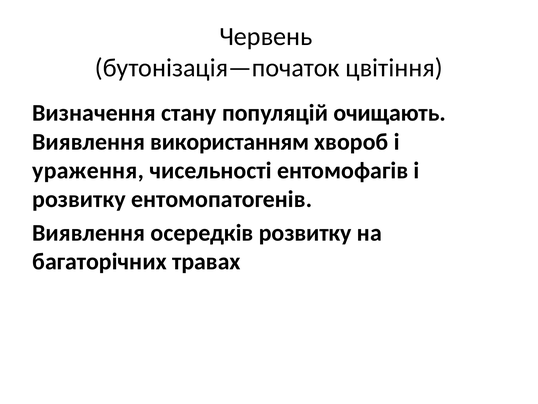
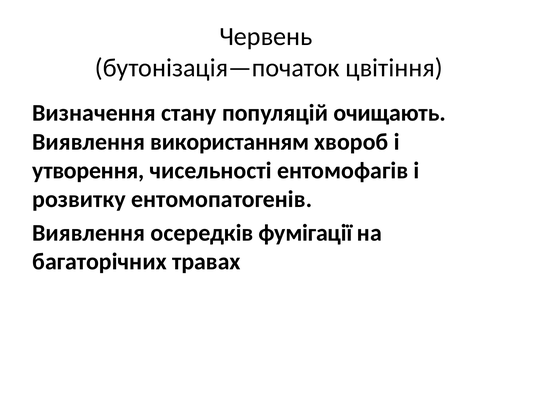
ураження: ураження -> утворення (88, 170)
осередків розвитку: розвитку -> фумігації (305, 233)
